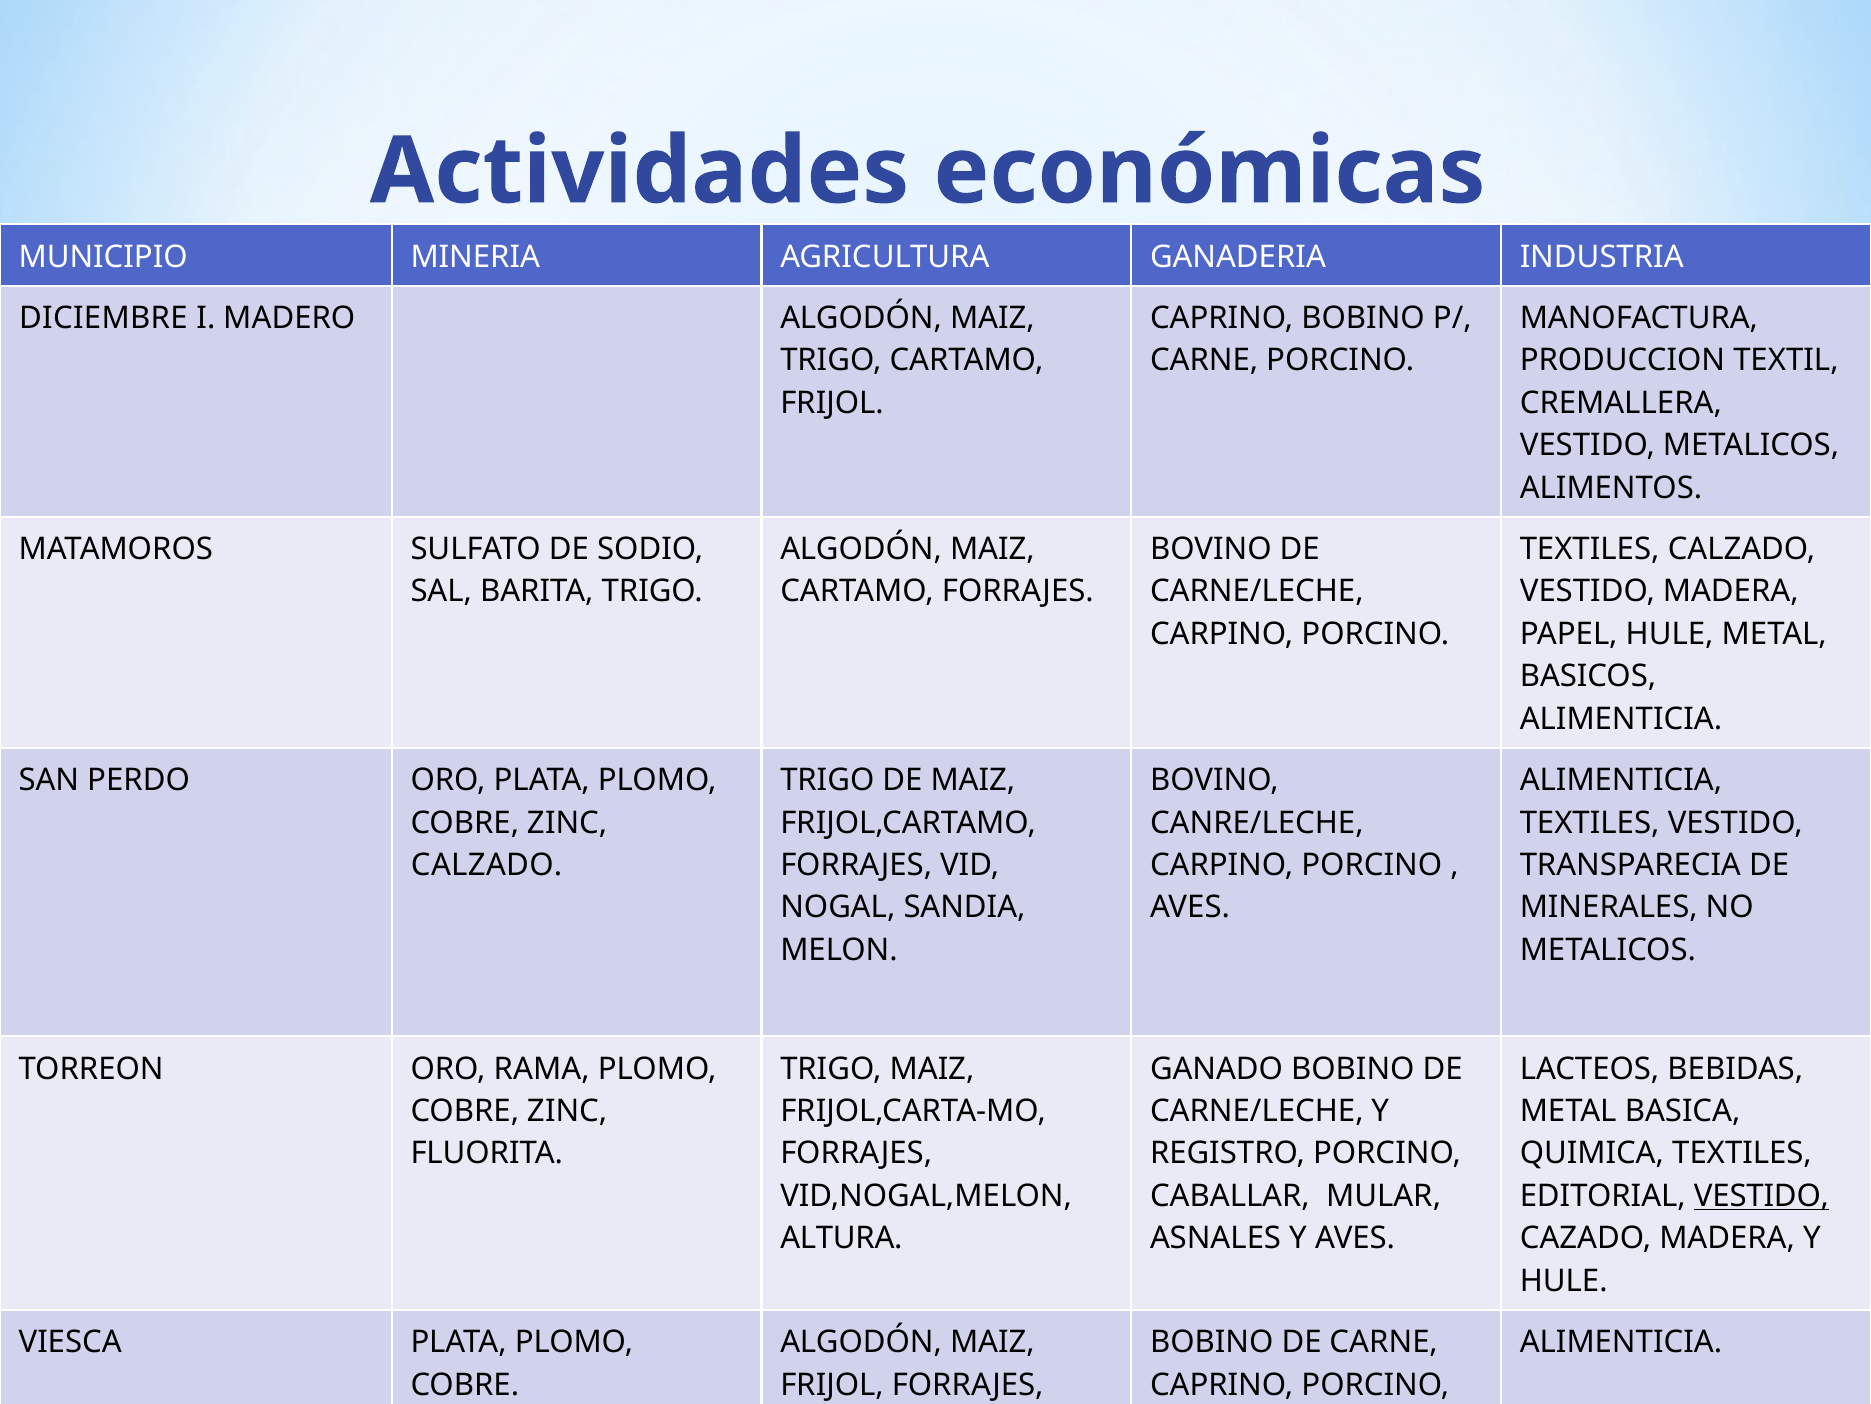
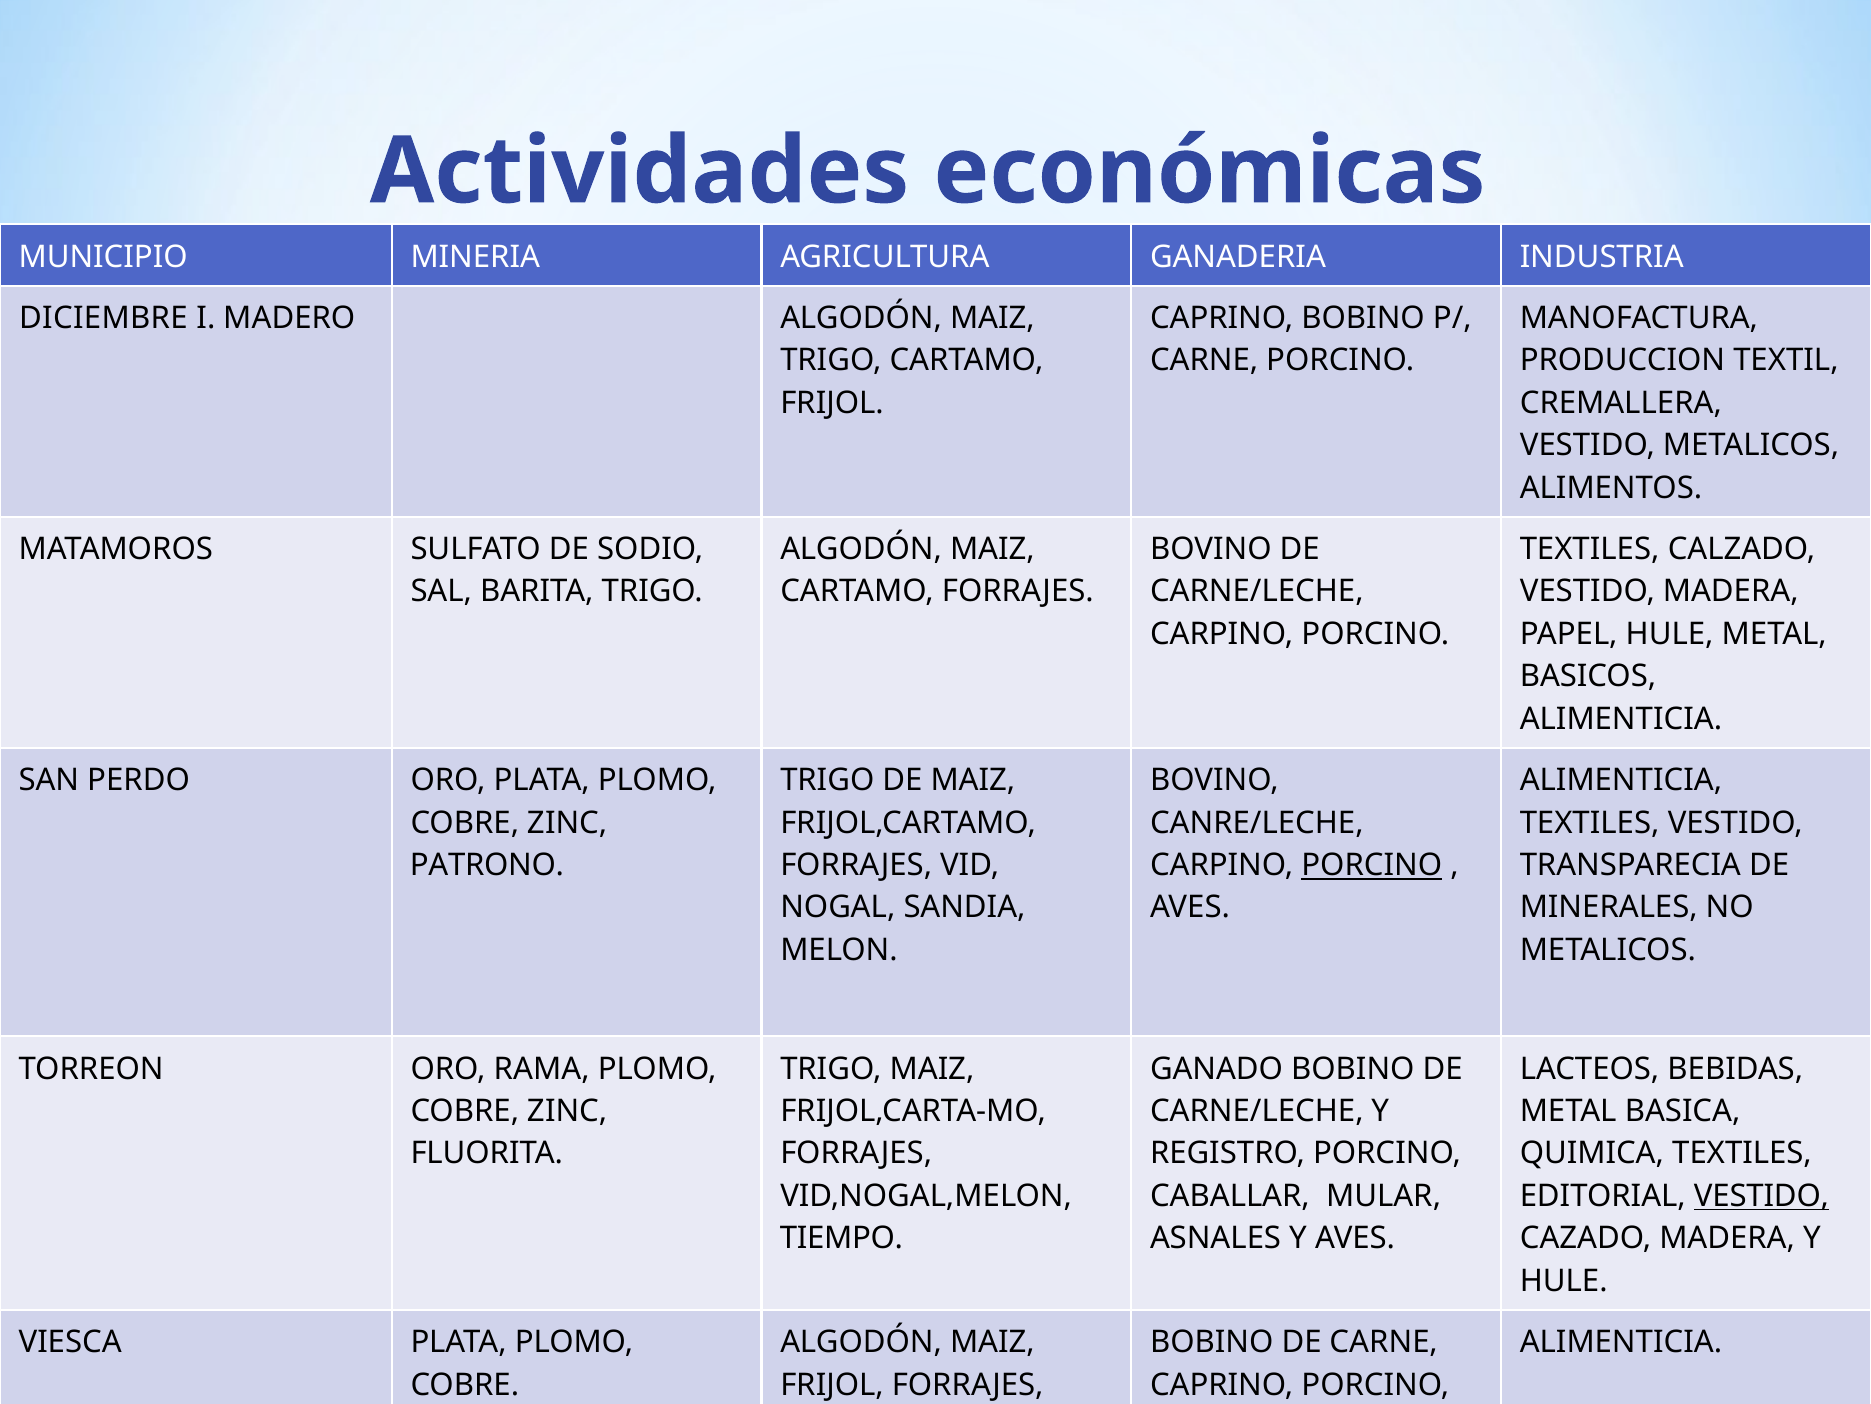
CALZADO: CALZADO -> PATRONO (487, 865)
PORCINO underline: none -> present (1372, 865)
ALTURA: ALTURA -> TIEMPO (841, 1238)
